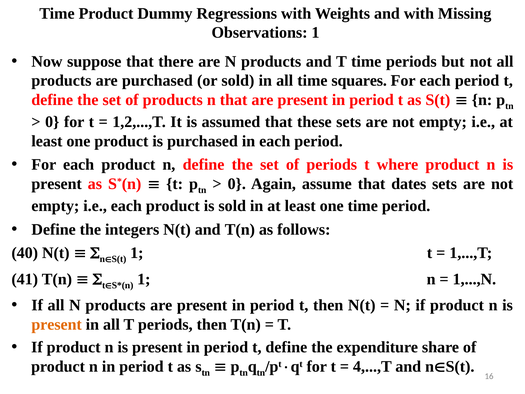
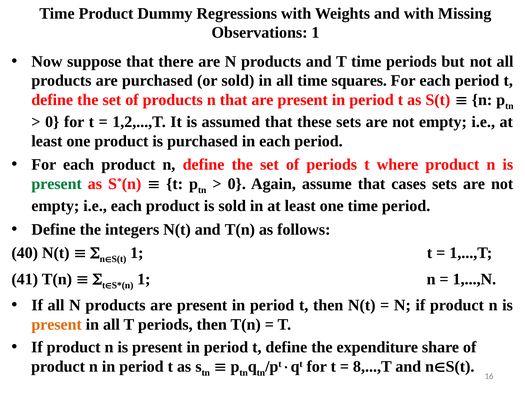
present colour: black -> green (57, 184)
dates: dates -> cases (409, 184)
4,...,T: 4,...,T -> 8,...,T (372, 366)
